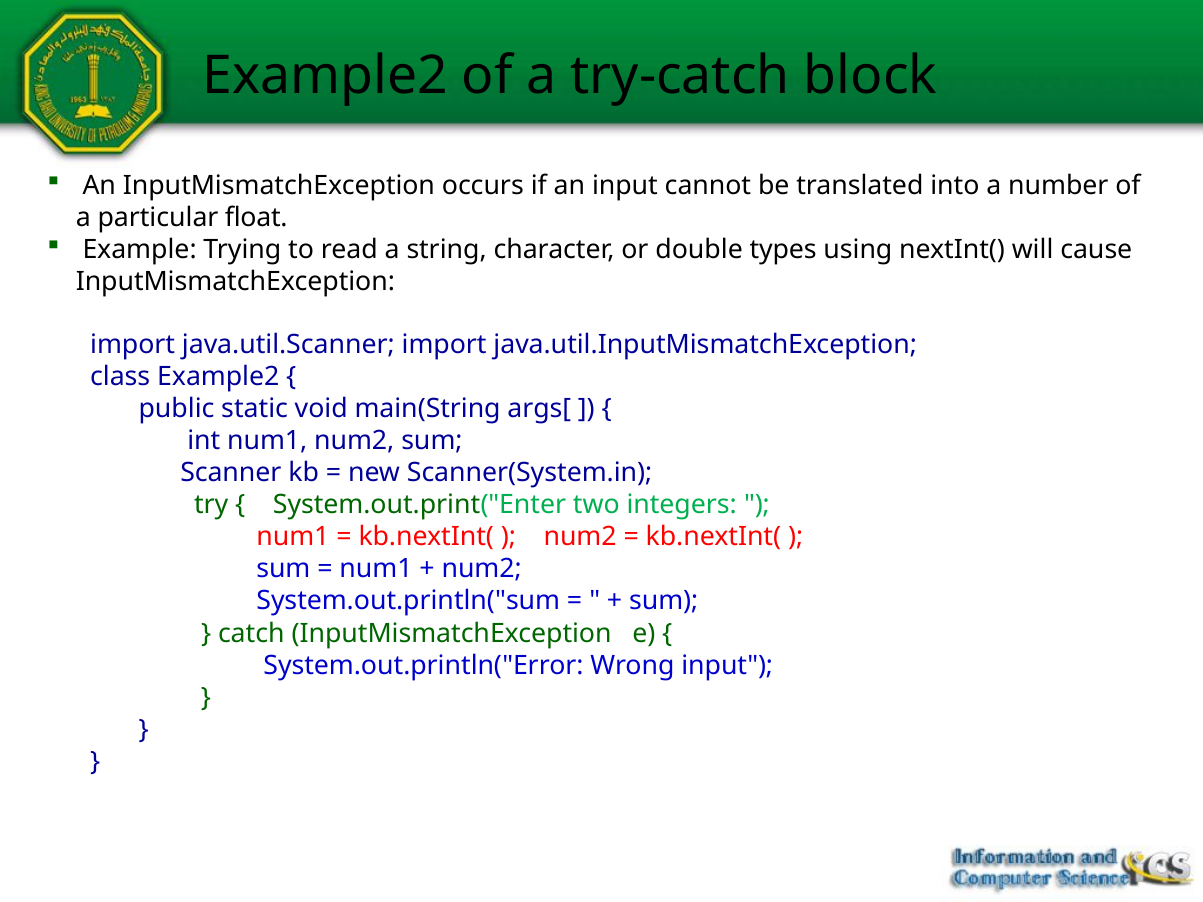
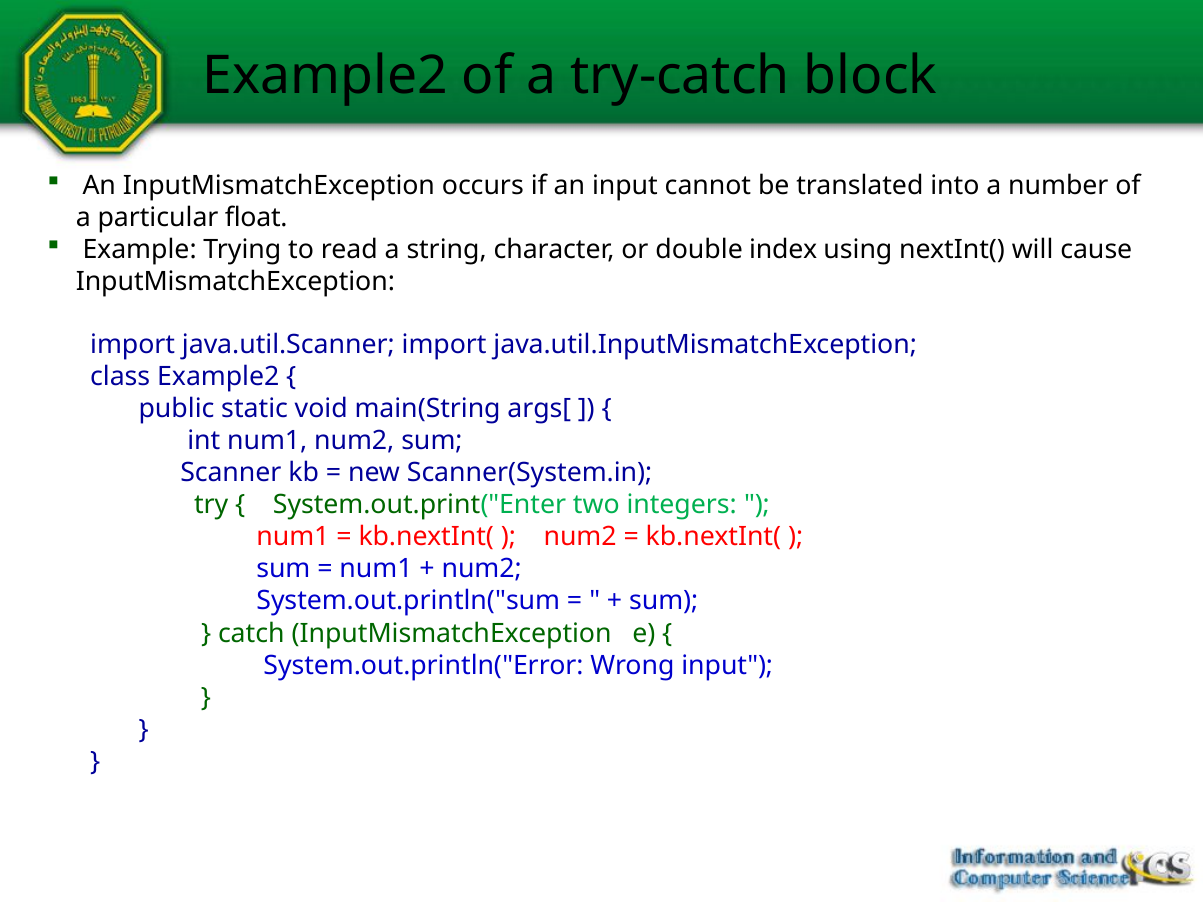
types: types -> index (783, 250)
